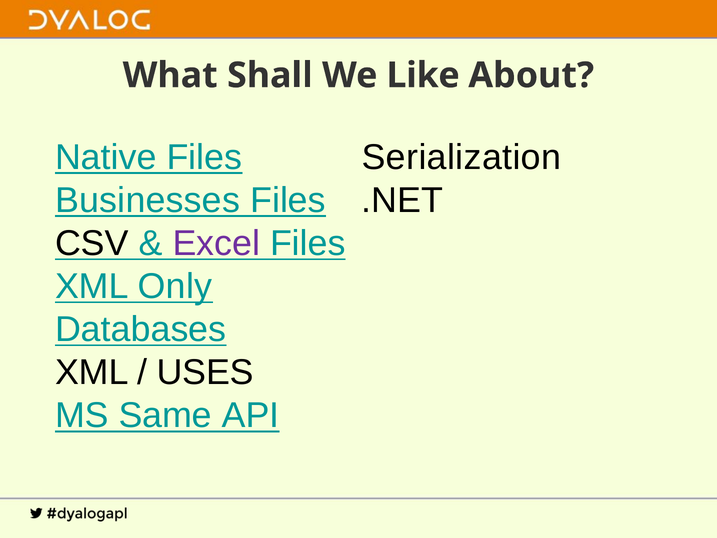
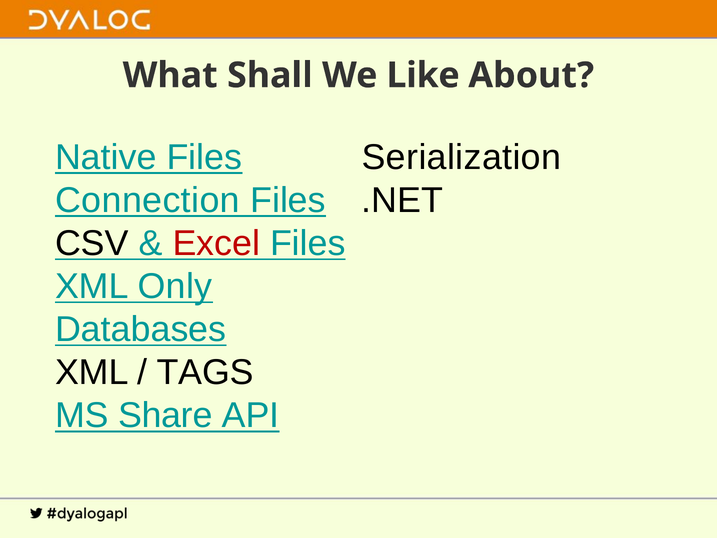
Businesses: Businesses -> Connection (147, 200)
Excel colour: purple -> red (216, 243)
USES: USES -> TAGS (205, 372)
Same: Same -> Share (165, 415)
